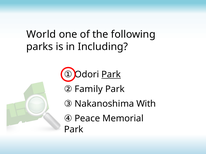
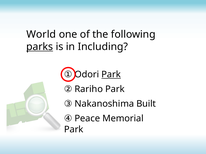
parks underline: none -> present (40, 47)
Family: Family -> Rariho (89, 89)
With: With -> Built (146, 104)
